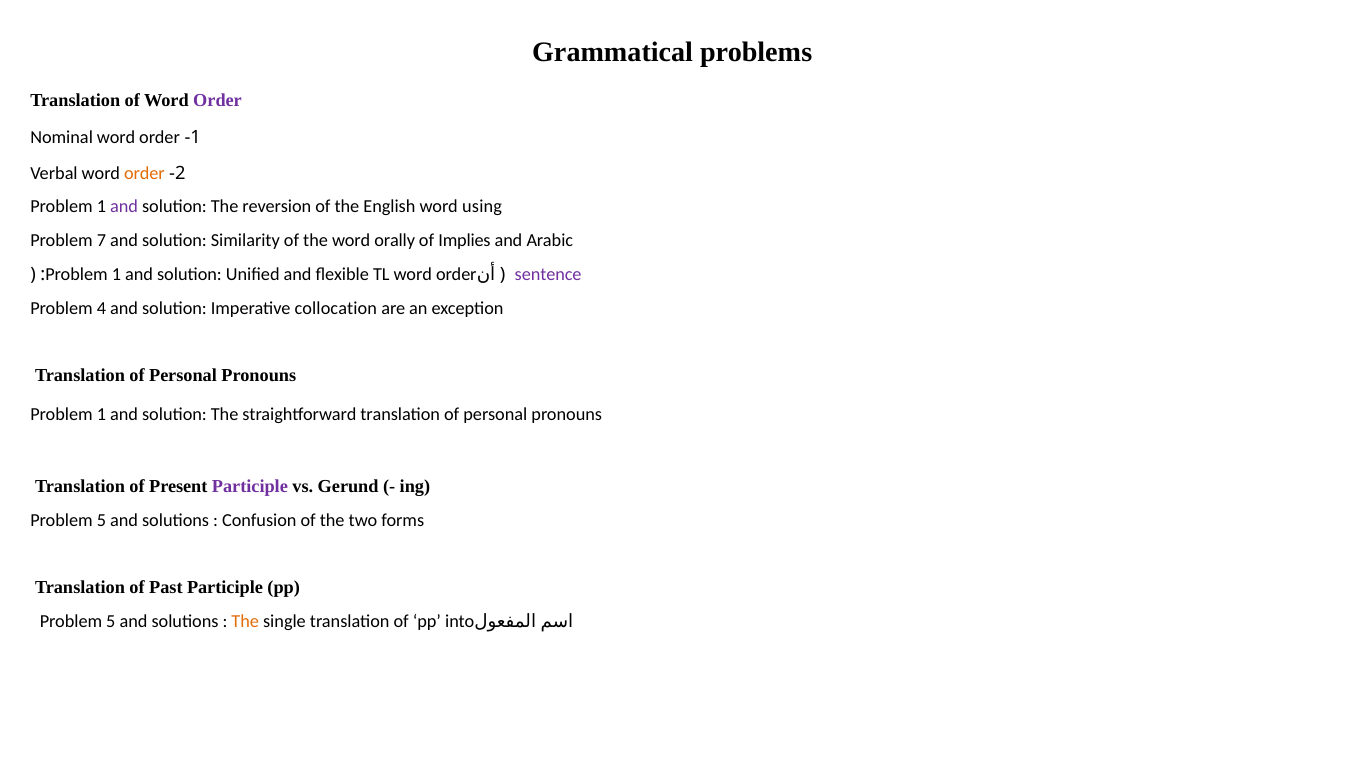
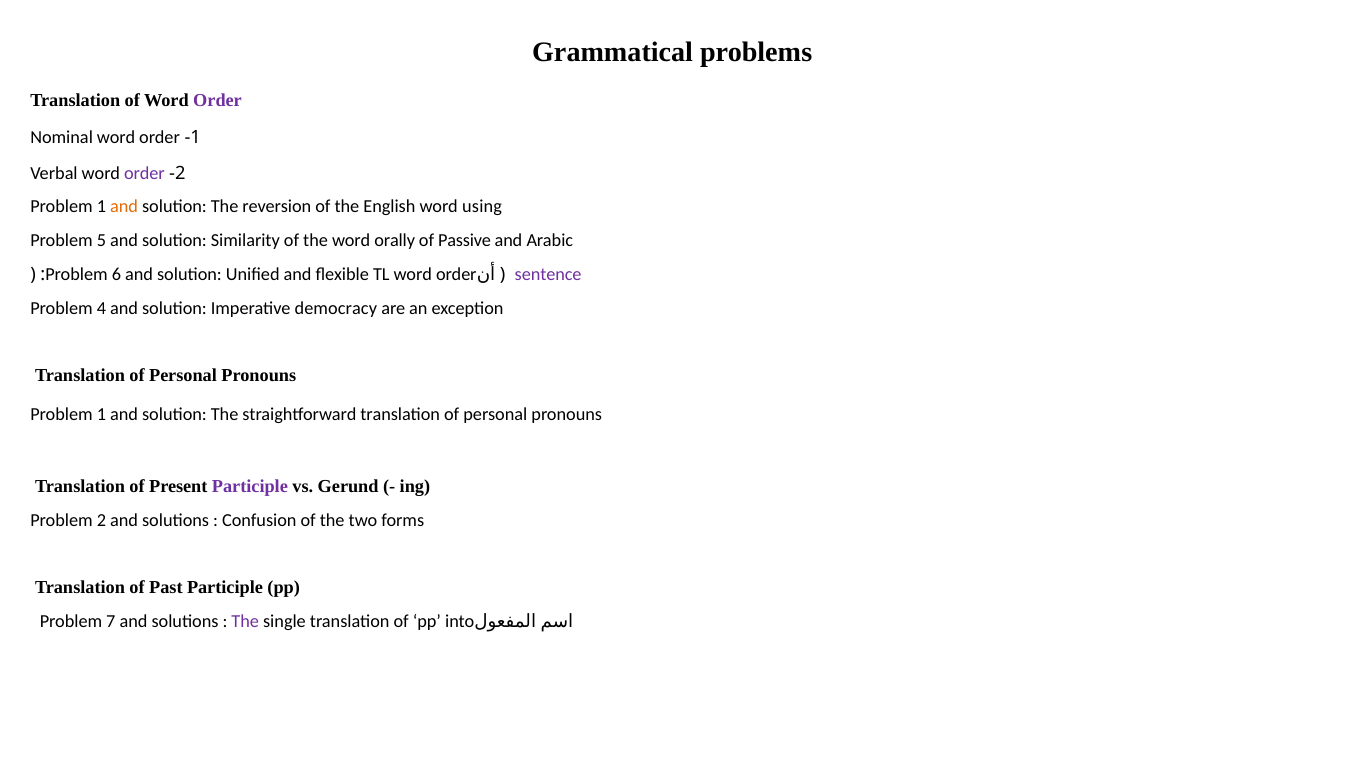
order colour: orange -> purple (144, 173)
and colour: purple -> orange (124, 207)
7: 7 -> 5 (101, 241)
Implies: Implies -> Passive (465, 241)
1: 1 -> 6 (116, 274)
collocation: collocation -> democracy (336, 308)
5: 5 -> 2 (101, 520)
5: 5 -> 7 (111, 621)
The colour: orange -> purple (245, 621)
